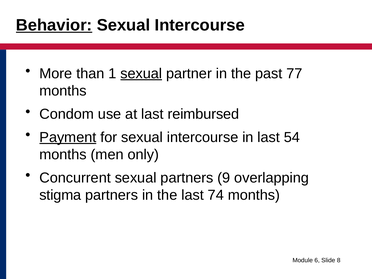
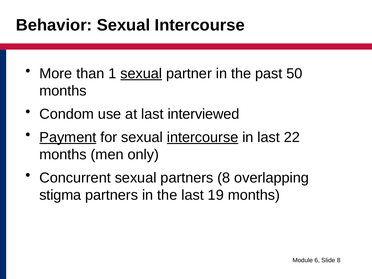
Behavior underline: present -> none (54, 25)
77: 77 -> 50 (294, 74)
reimbursed: reimbursed -> interviewed (203, 114)
intercourse underline: none -> present (203, 137)
54: 54 -> 22 (292, 137)
partners 9: 9 -> 8 (224, 178)
74: 74 -> 19 (216, 195)
